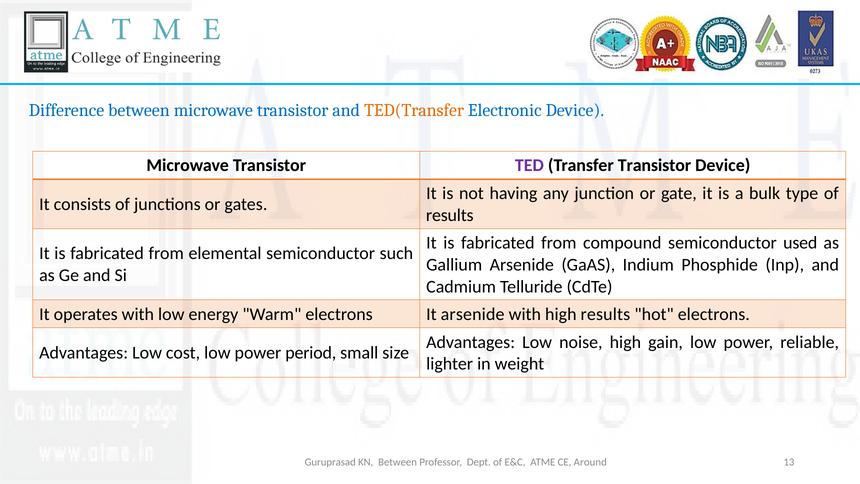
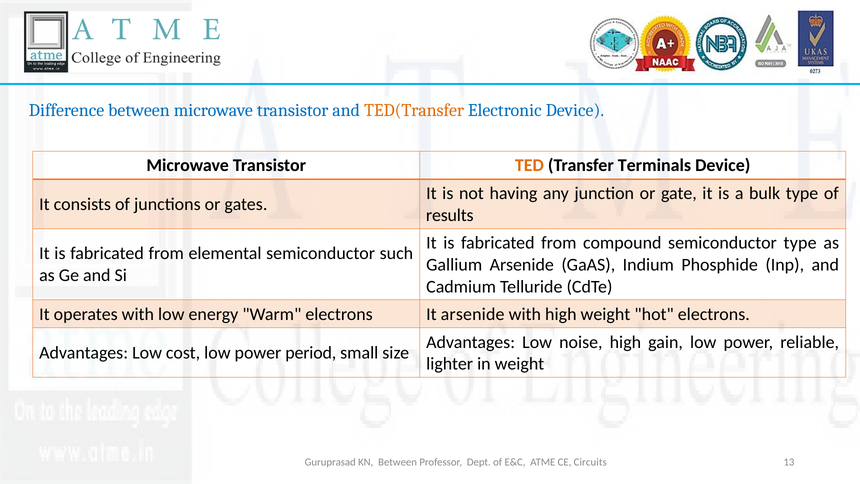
TED colour: purple -> orange (529, 165)
Transfer Transistor: Transistor -> Terminals (654, 165)
semiconductor used: used -> type (800, 243)
high results: results -> weight (605, 314)
Around: Around -> Circuits (590, 462)
